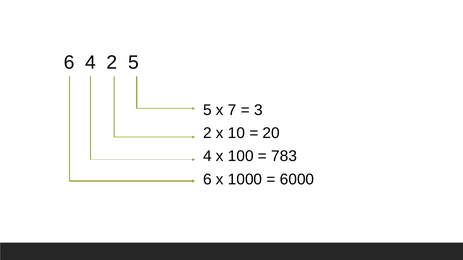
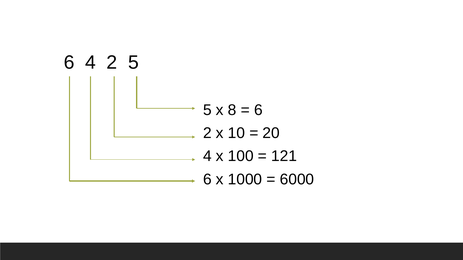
7: 7 -> 8 (232, 110)
3: 3 -> 6 (258, 110)
783: 783 -> 121 (284, 156)
